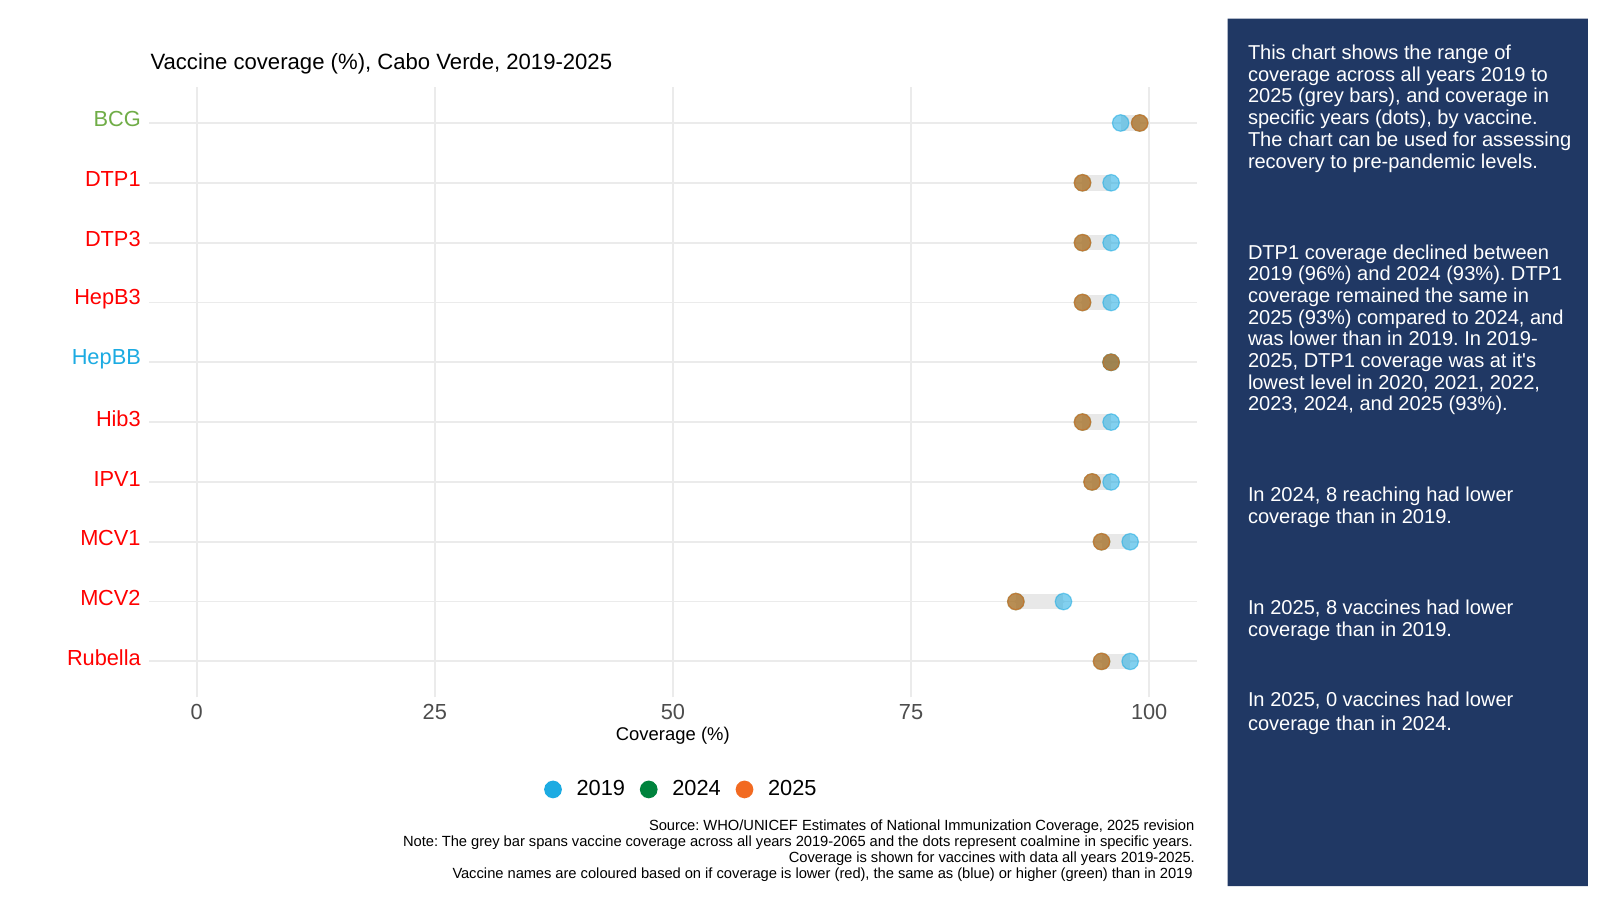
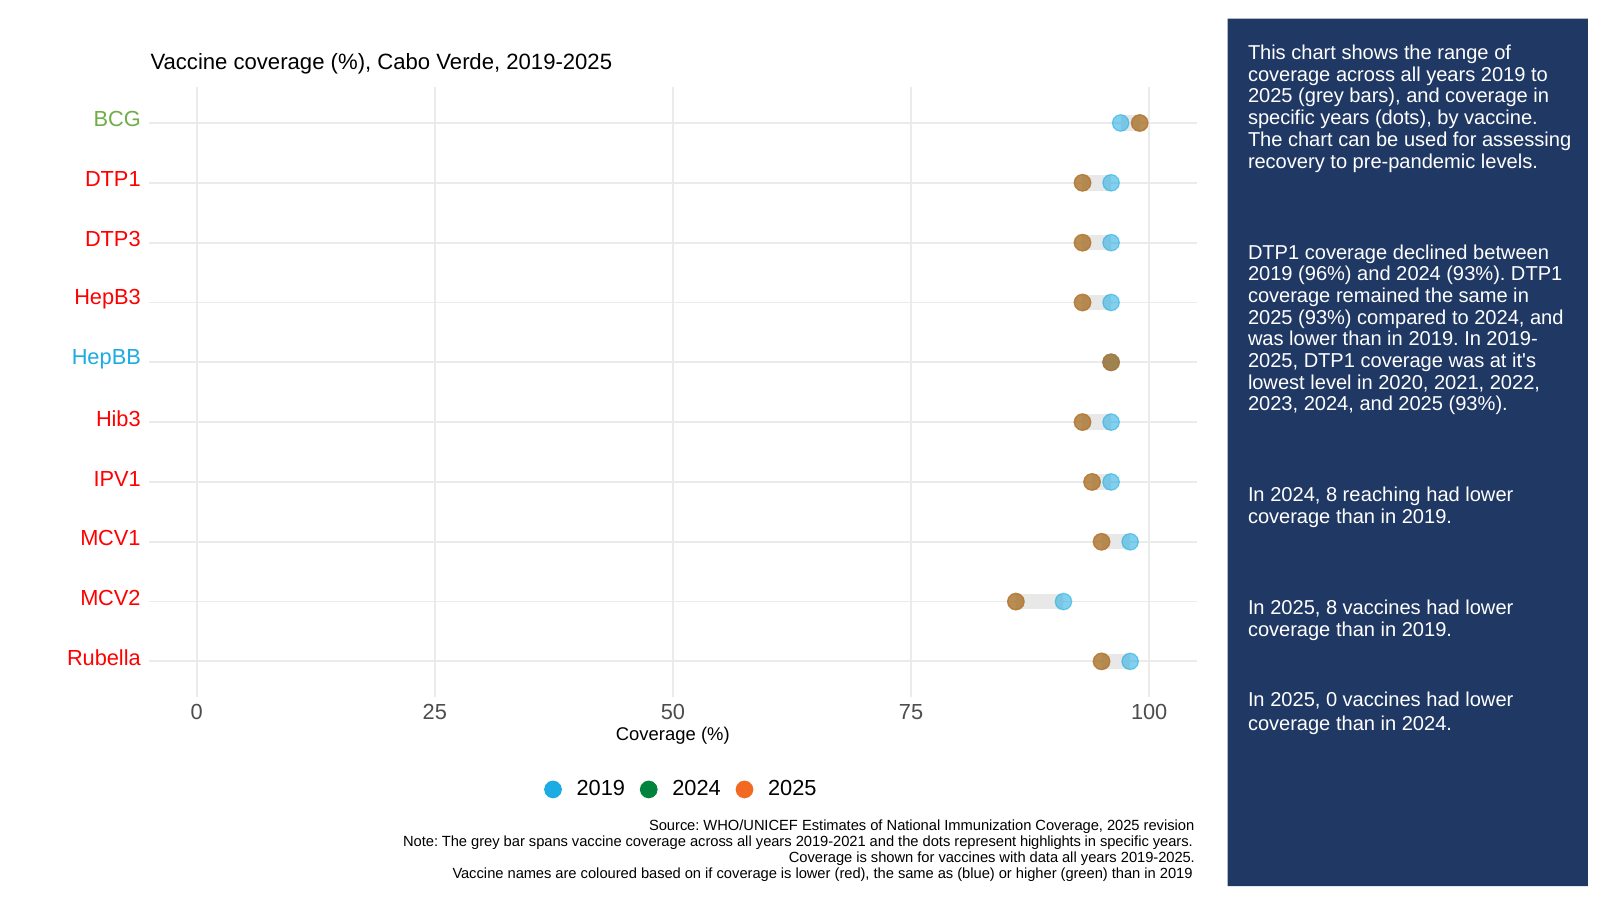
2019-2065: 2019-2065 -> 2019-2021 (831, 841)
coalmine: coalmine -> highlights (1050, 841)
